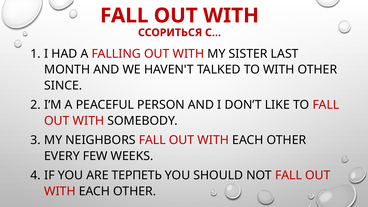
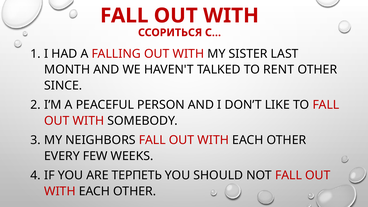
TO WITH: WITH -> RENT (279, 70)
